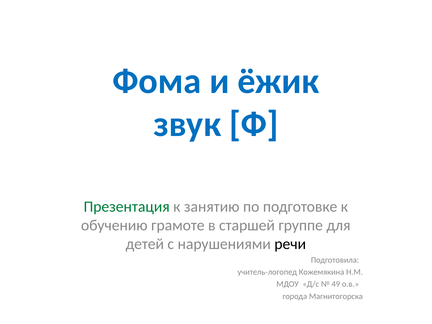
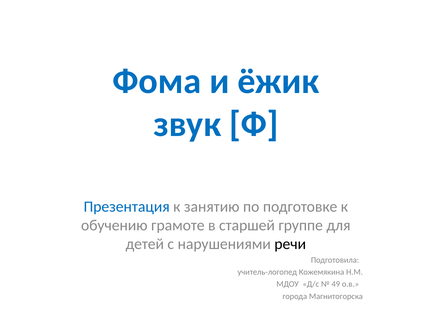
Презентация colour: green -> blue (127, 207)
